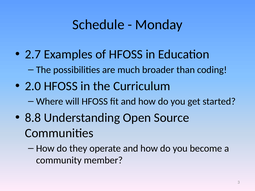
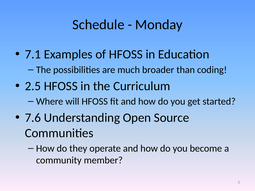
2.7: 2.7 -> 7.1 (33, 54)
2.0: 2.0 -> 2.5 (33, 86)
8.8: 8.8 -> 7.6 (33, 118)
